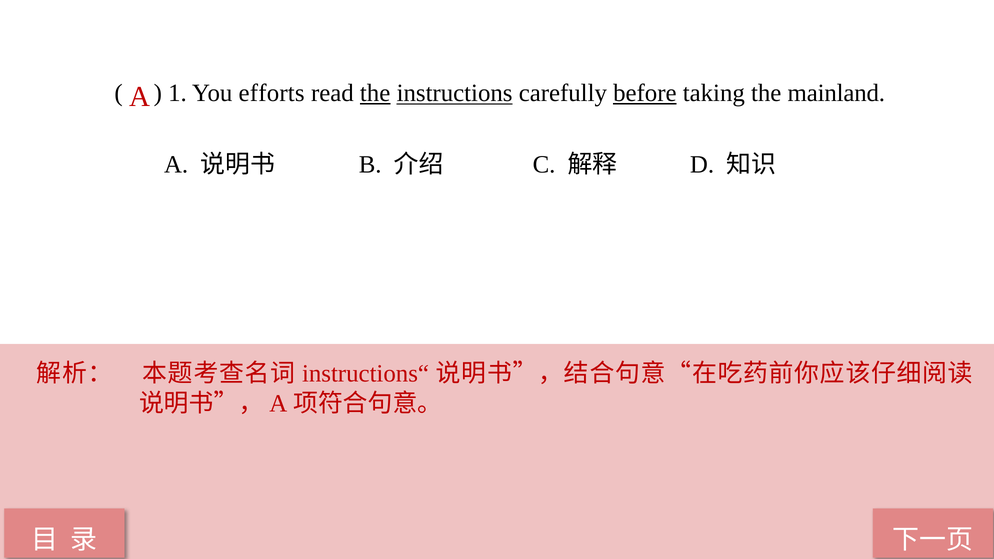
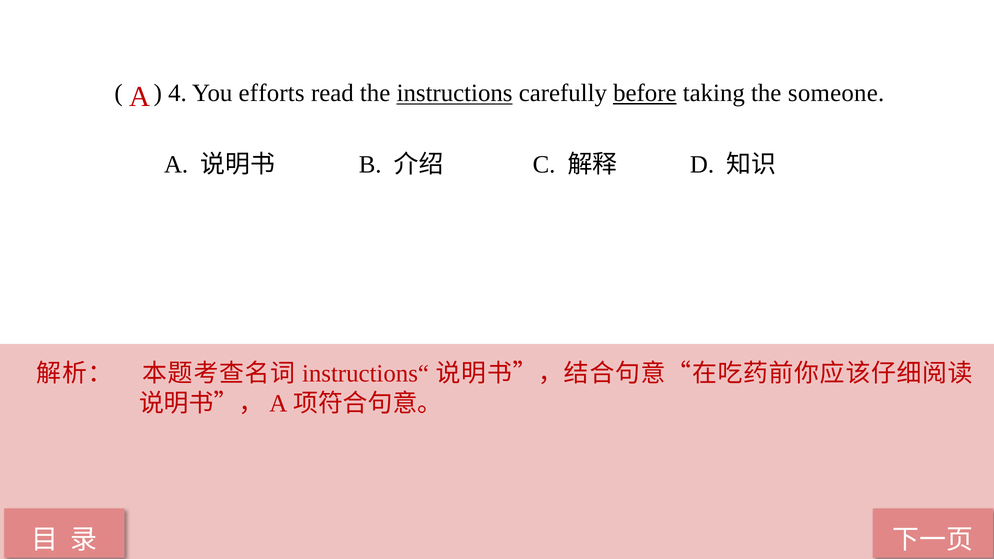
1: 1 -> 4 (177, 93)
the underline: present -> none (375, 93)
mainland: mainland -> someone (836, 93)
